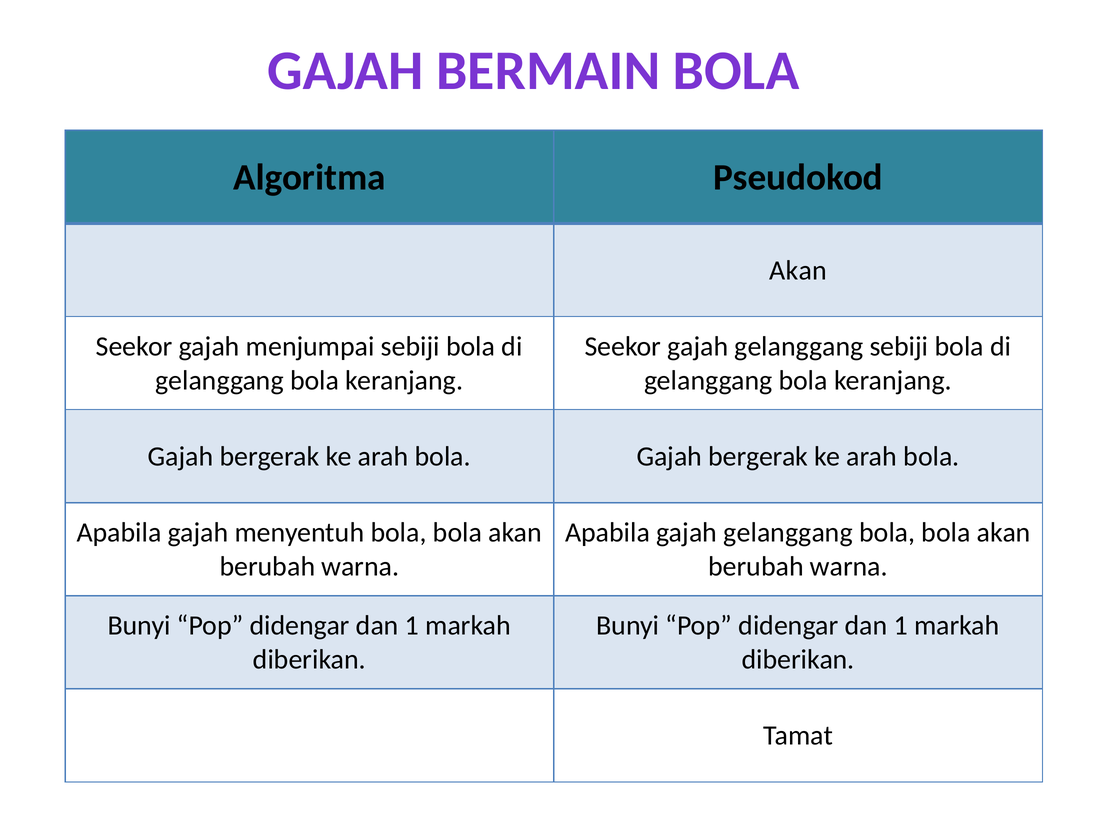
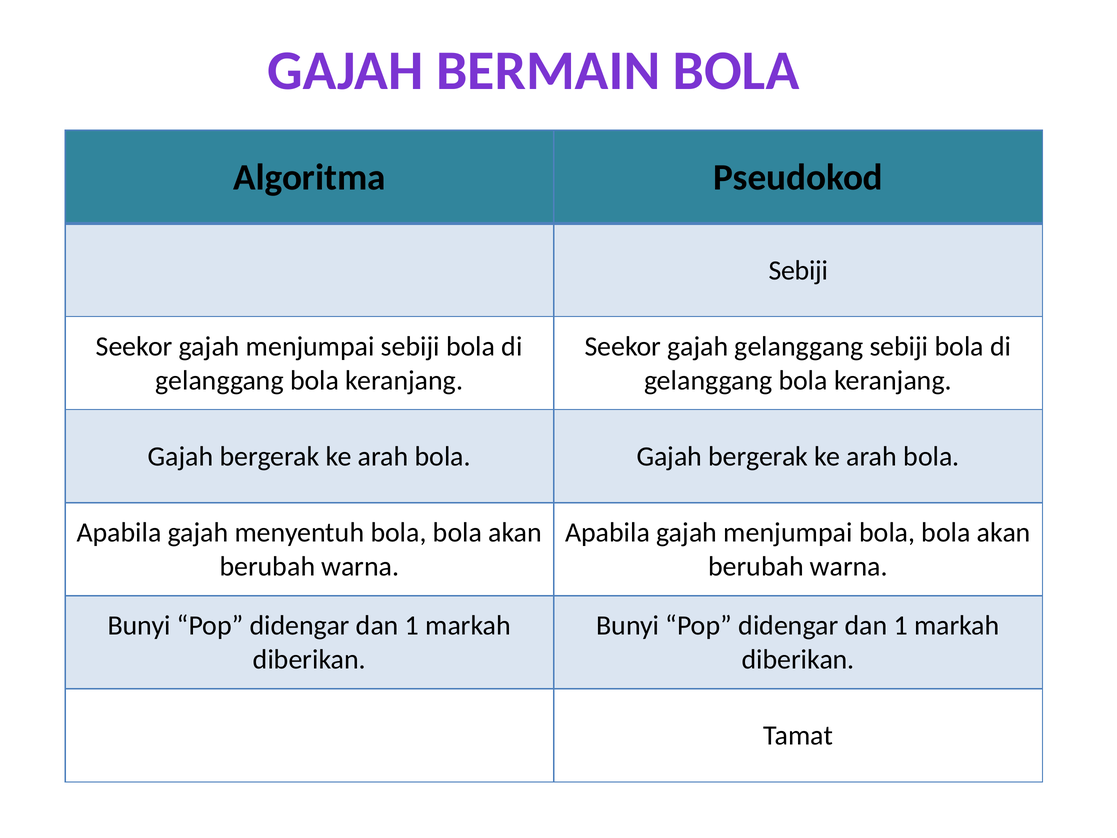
Akan: Akan -> Sebiji (798, 270)
Apabila gajah gelanggang: gelanggang -> menjumpai (788, 532)
